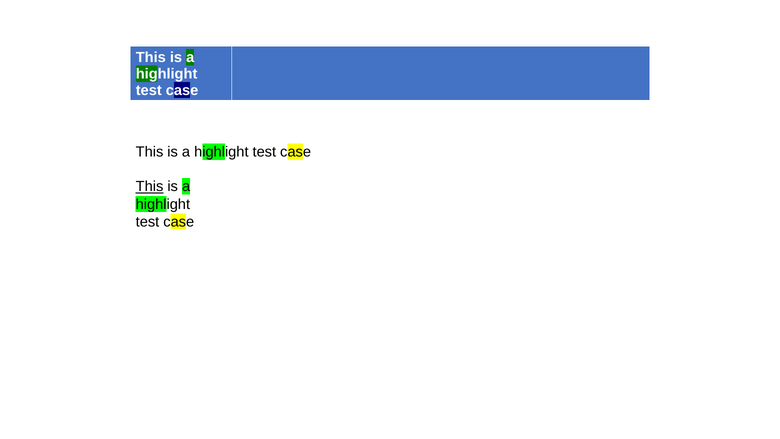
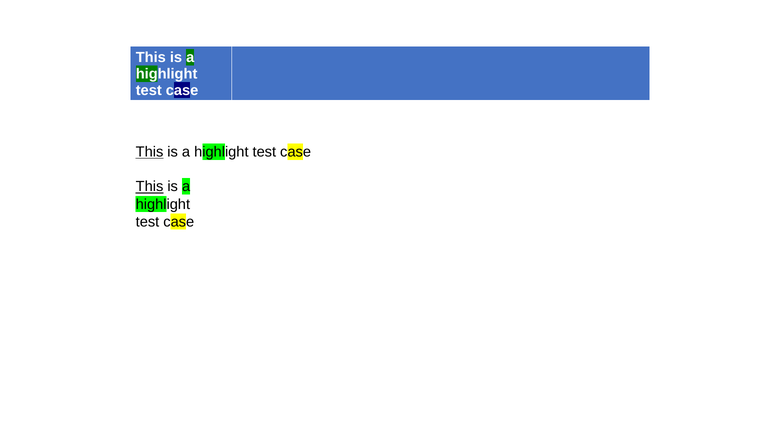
This underline: none -> present (150, 152)
